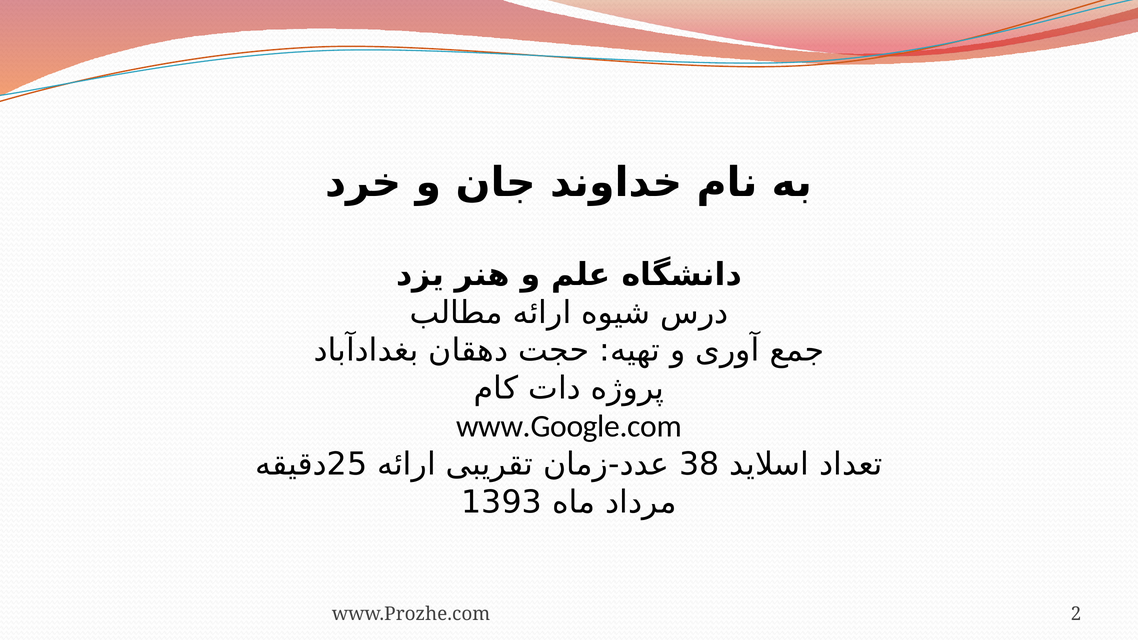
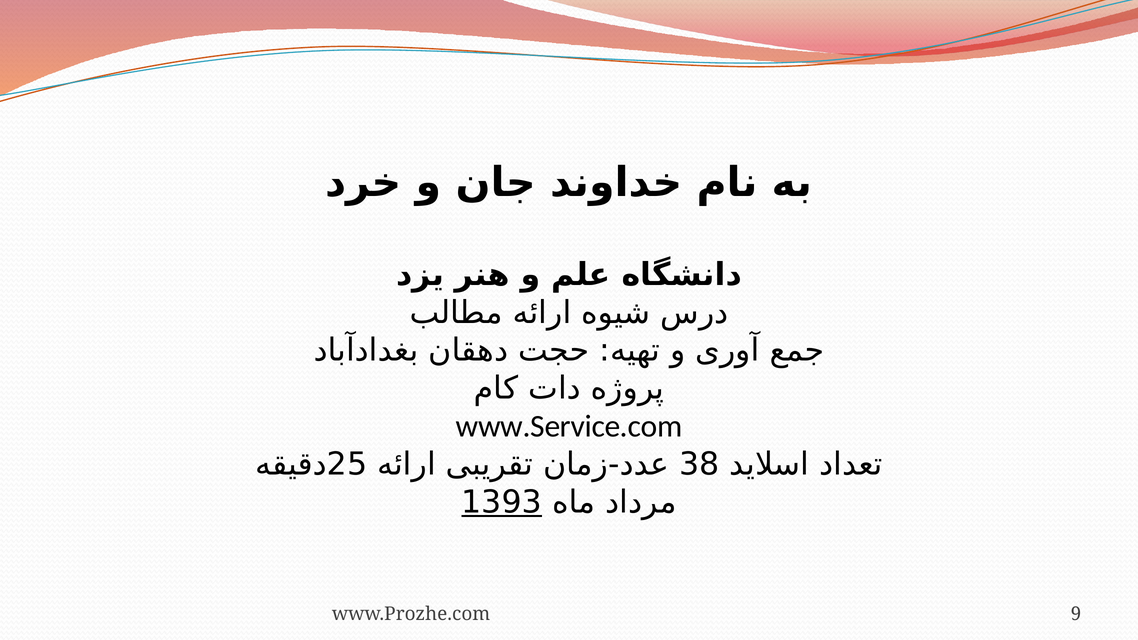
www.Google.com: www.Google.com -> www.Service.com (569, 426)
1393 underline: none -> present (502, 502)
2: 2 -> 9 (1076, 614)
